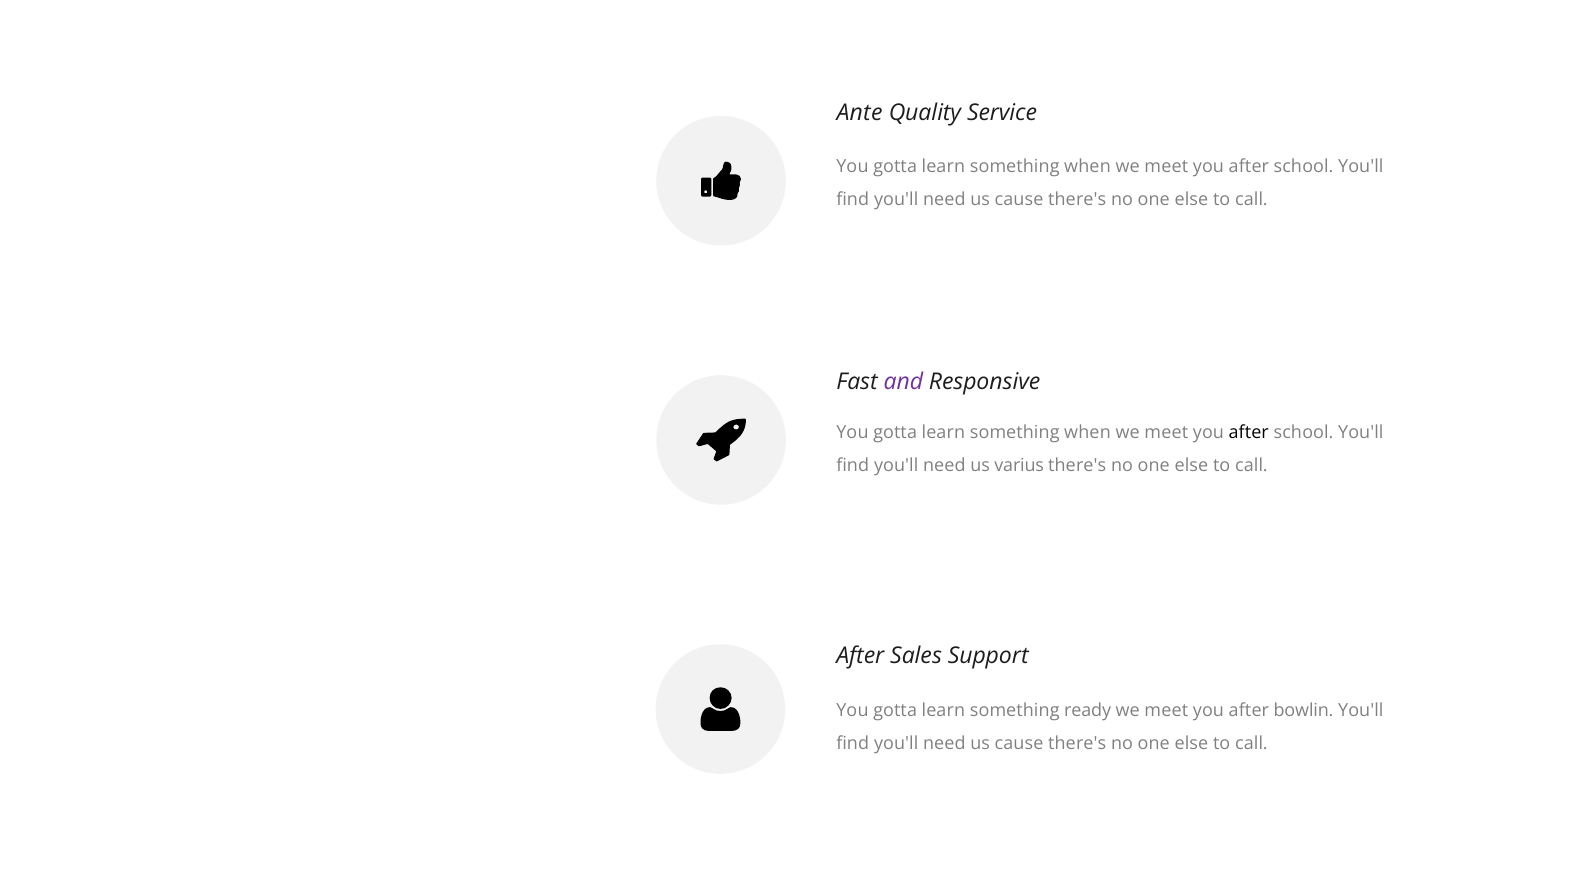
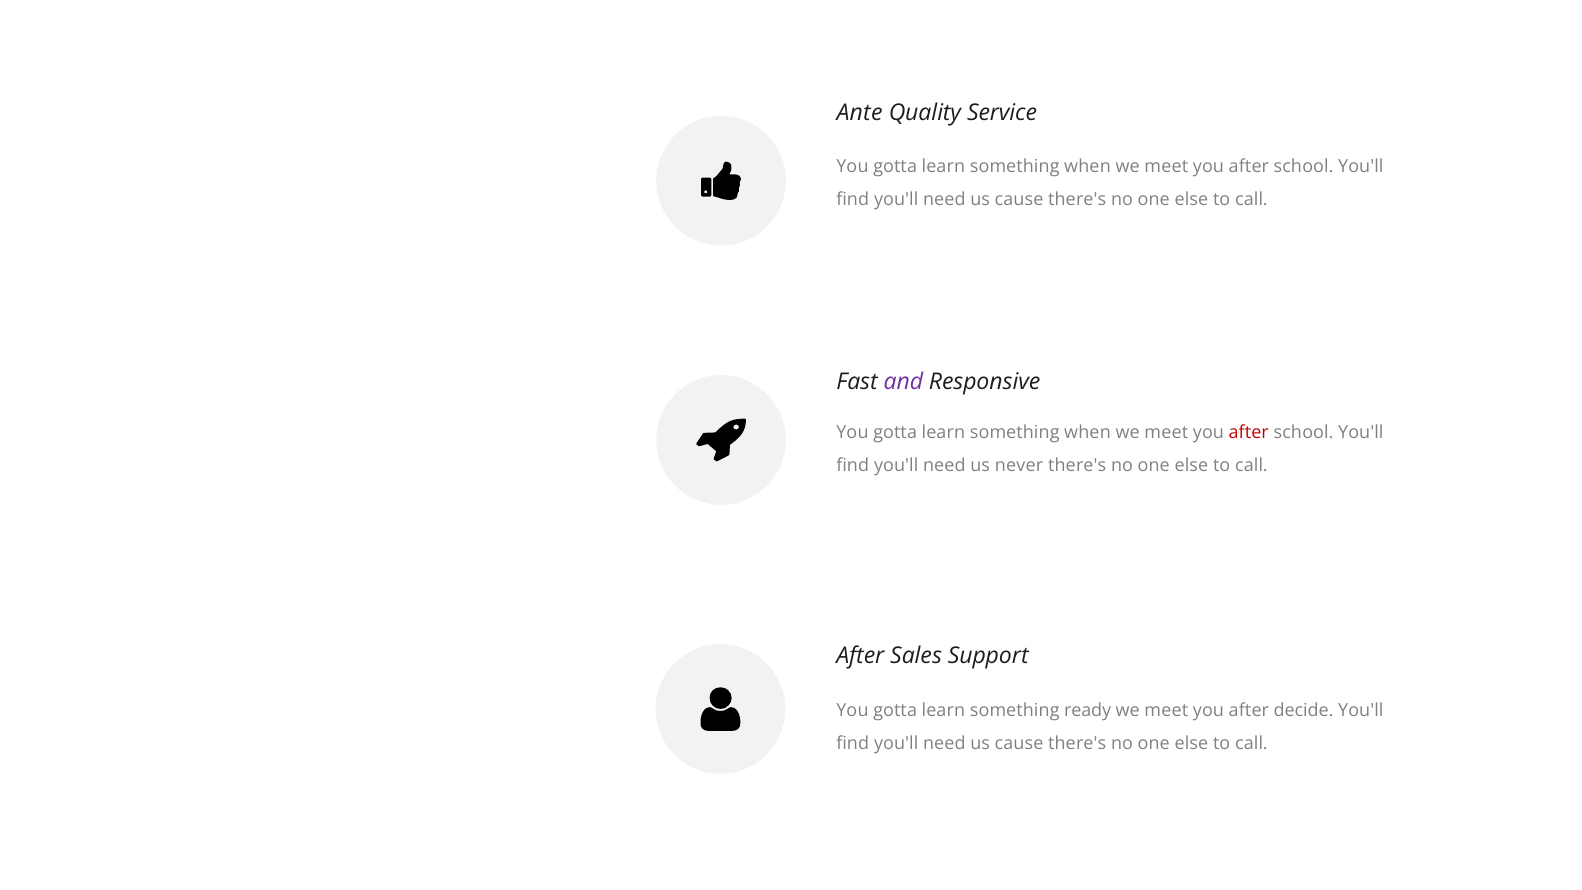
after colour: black -> red (1249, 433)
varius: varius -> never (1019, 465)
bowlin: bowlin -> decide (1304, 711)
